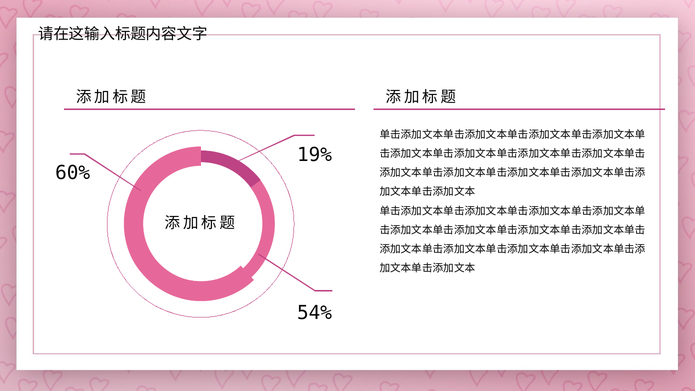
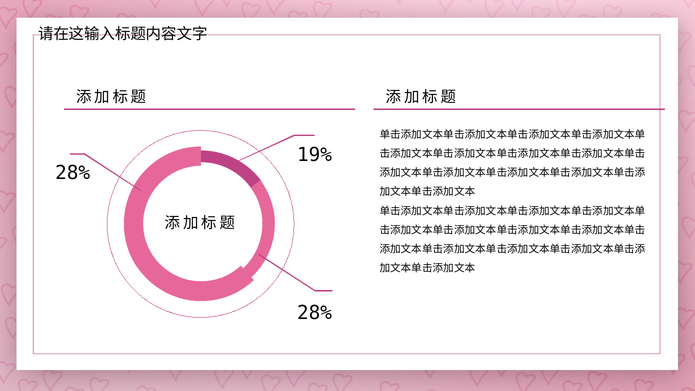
60%: 60% -> 28% (73, 173)
54%: 54% -> 28% (315, 313)
